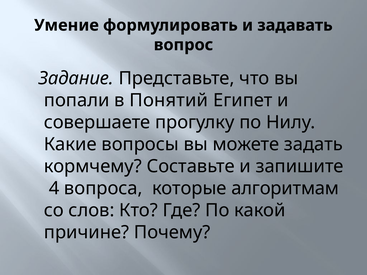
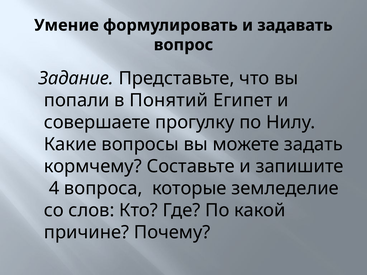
алгоритмам: алгоритмам -> земледелие (285, 188)
